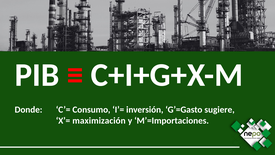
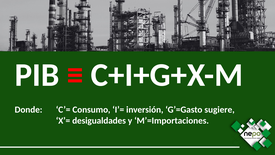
maximización: maximización -> desigualdades (99, 121)
